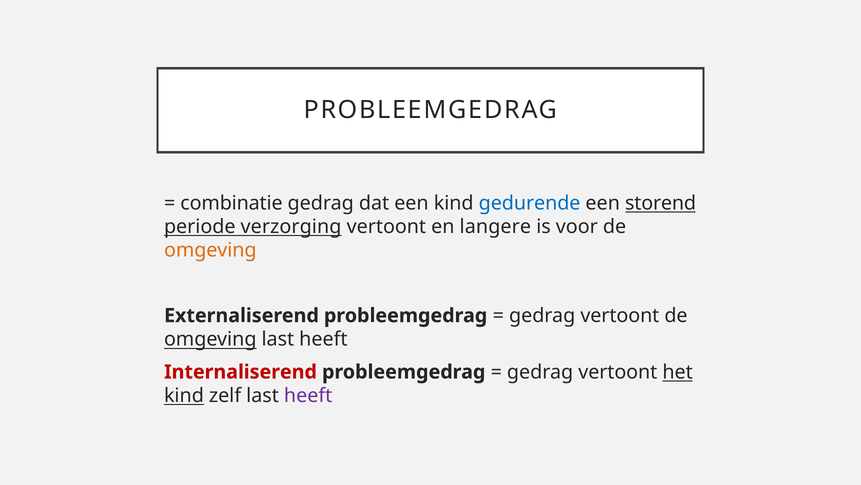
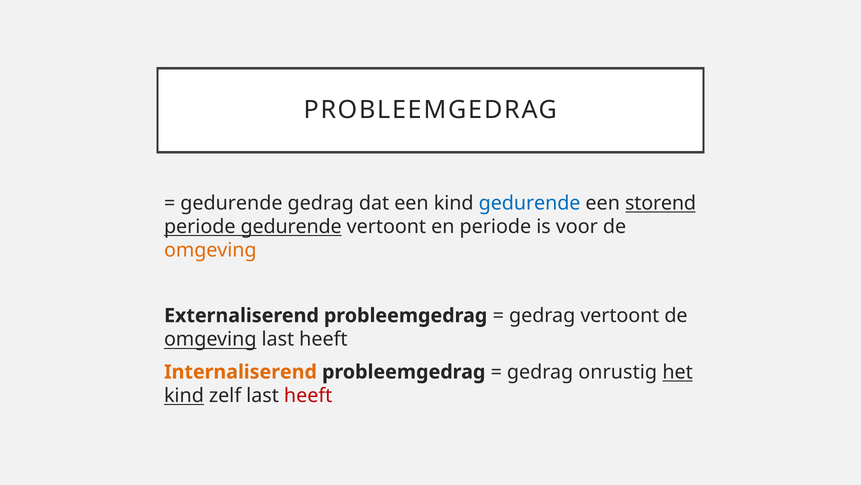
combinatie: combinatie -> gedurende (231, 203)
periode verzorging: verzorging -> gedurende (291, 226)
en langere: langere -> periode (495, 226)
Internaliserend colour: red -> orange (240, 372)
vertoont: vertoont -> onrustig (618, 372)
heeft colour: purple -> red (308, 395)
